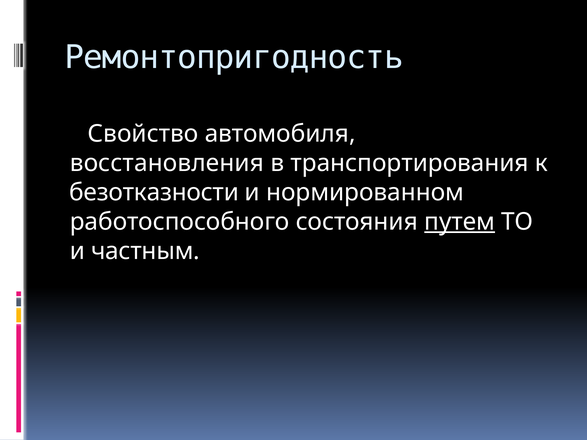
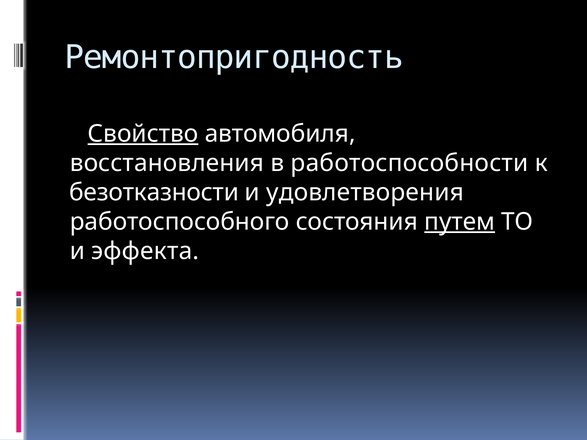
Свойство underline: none -> present (143, 134)
транспортирования: транспортирования -> работоспособности (410, 163)
нормированном: нормированном -> удовлетворения (365, 192)
частным: частным -> эффекта (145, 251)
